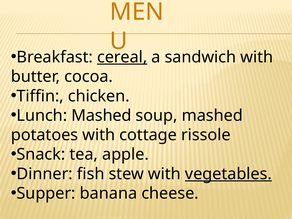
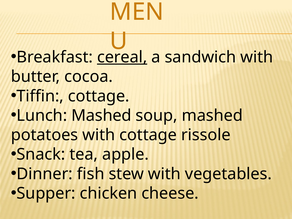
Tiffin chicken: chicken -> cottage (99, 96)
vegetables underline: present -> none (228, 174)
banana: banana -> chicken (108, 193)
